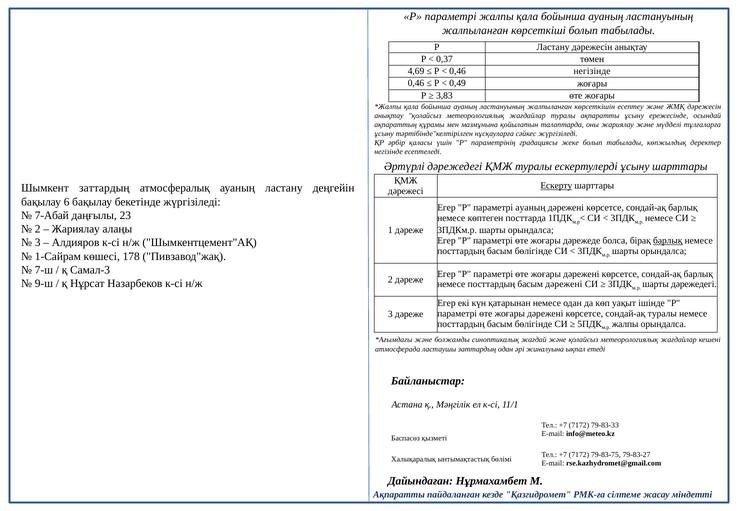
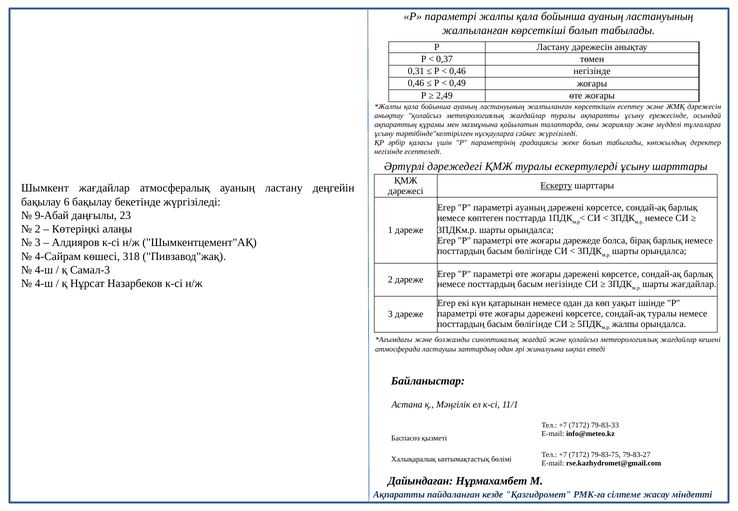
4,69: 4,69 -> 0,31 (416, 71)
3,83: 3,83 -> 2,49 (444, 95)
Шымкент заттардың: заттардың -> жағдайлар (104, 188)
7-Абай: 7-Абай -> 9-Абай (52, 215)
Жариялау: Жариялау -> Көтеріңкі (76, 229)
барлық underline: present -> none (668, 241)
1-Сайрам: 1-Сайрам -> 4-Сайрам (58, 256)
178: 178 -> 318 (131, 256)
7-ш: 7-ш -> 4-ш (44, 270)
9-ш: 9-ш -> 4-ш (44, 284)
басым дәрежені: дәрежені -> негізінде (564, 284)
шарты дәрежедегі: дәрежедегі -> жағдайлар (694, 284)
